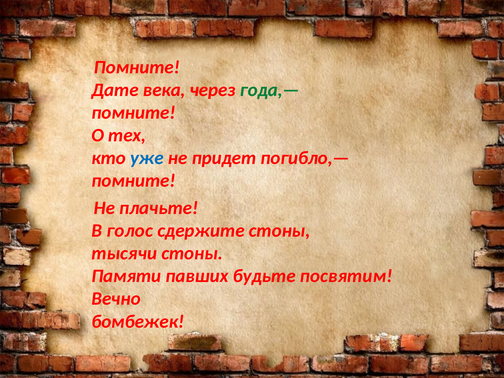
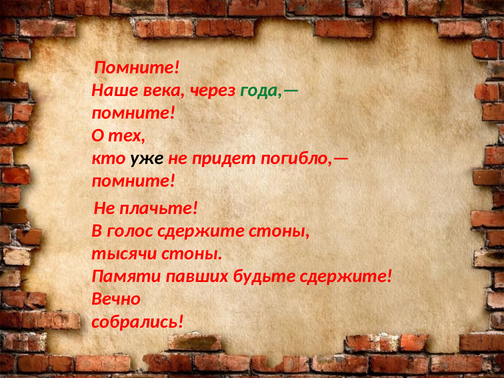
Дате: Дате -> Наше (115, 90)
уже colour: blue -> black (147, 158)
будьте посвятим: посвятим -> сдержите (346, 276)
бомбежек: бомбежек -> собрались (138, 321)
